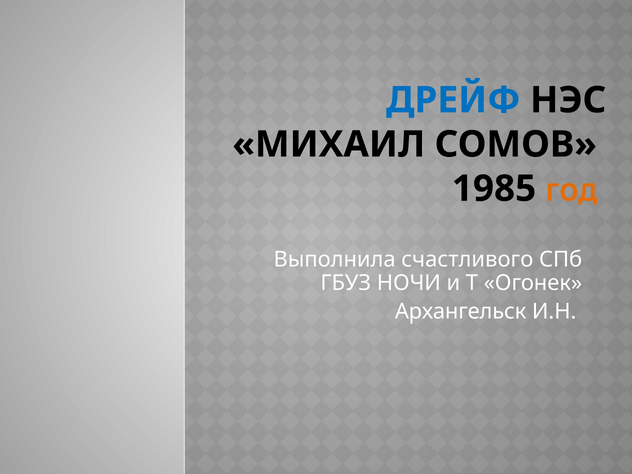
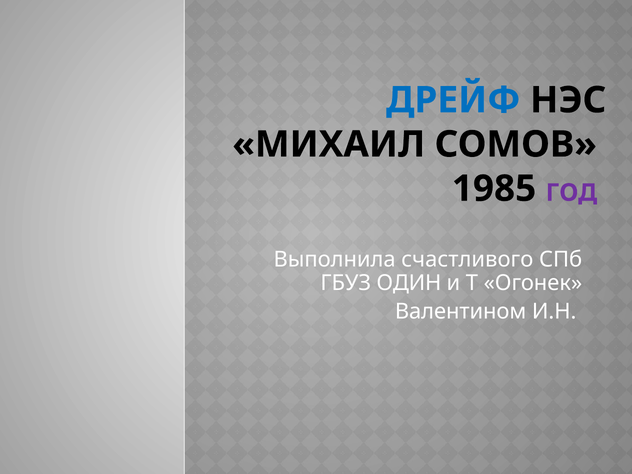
ГОД colour: orange -> purple (571, 193)
НОЧИ: НОЧИ -> ОДИН (409, 283)
Архангельск: Архангельск -> Валентином (461, 311)
